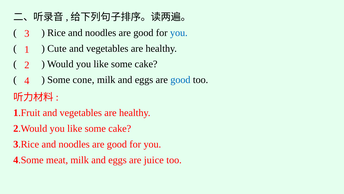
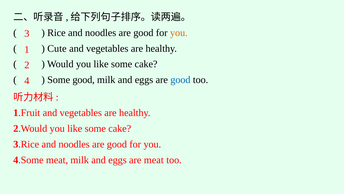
you colour: blue -> orange (179, 33)
Some cone: cone -> good (84, 80)
are juice: juice -> meat (154, 160)
